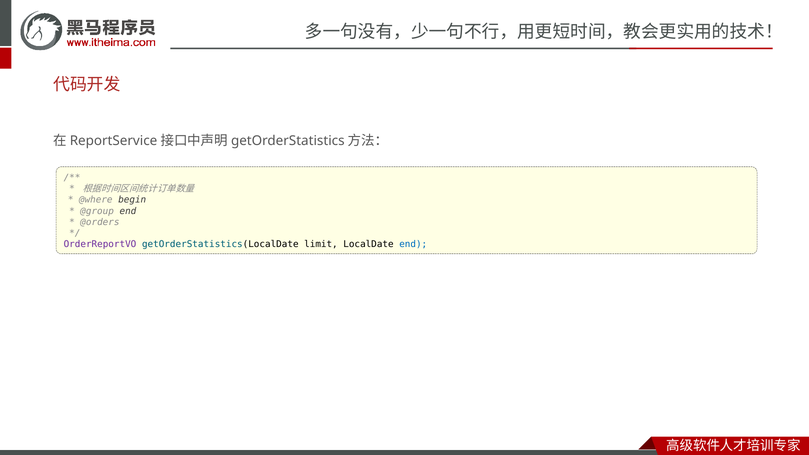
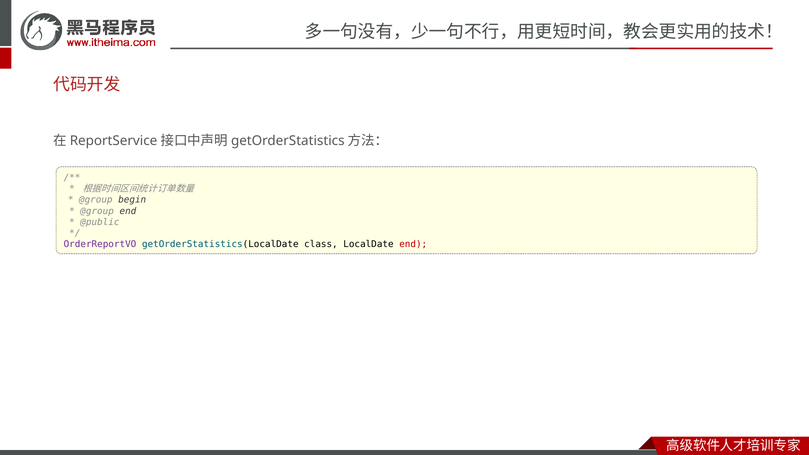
@where: @where -> @group (96, 200)
@orders: @orders -> @public (100, 222)
limit: limit -> class (321, 244)
end colour: blue -> red (413, 244)
